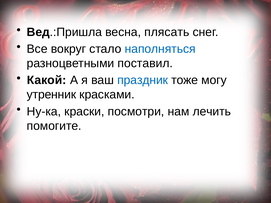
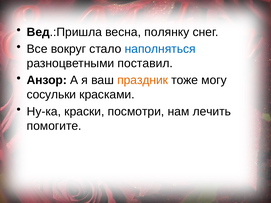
плясать: плясать -> полянку (167, 32)
Какой: Какой -> Анзор (47, 80)
праздник colour: blue -> orange (143, 80)
утренник: утренник -> сосульки (51, 95)
